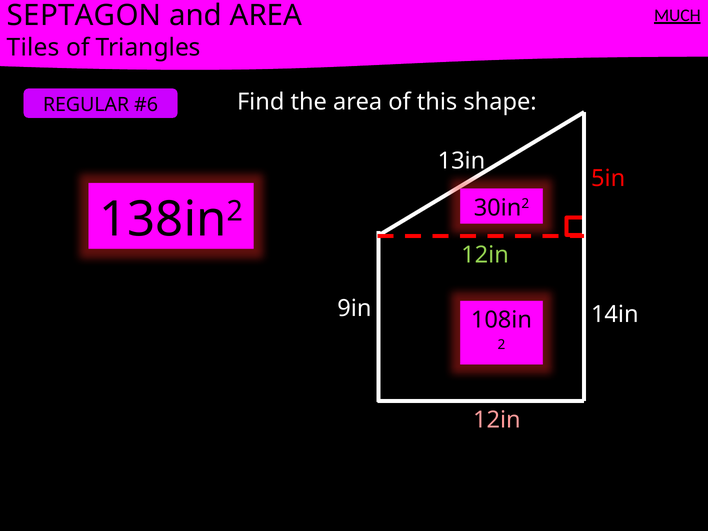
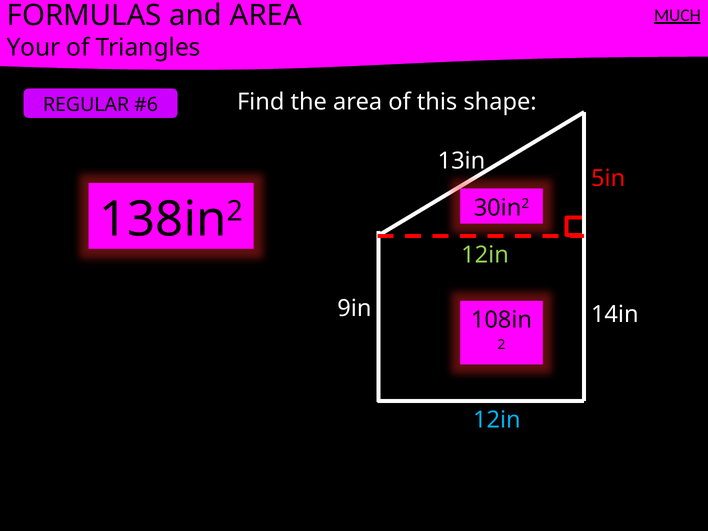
SEPTAGON: SEPTAGON -> FORMULAS (84, 16)
Tiles: Tiles -> Your (33, 48)
12in colour: pink -> light blue (497, 420)
